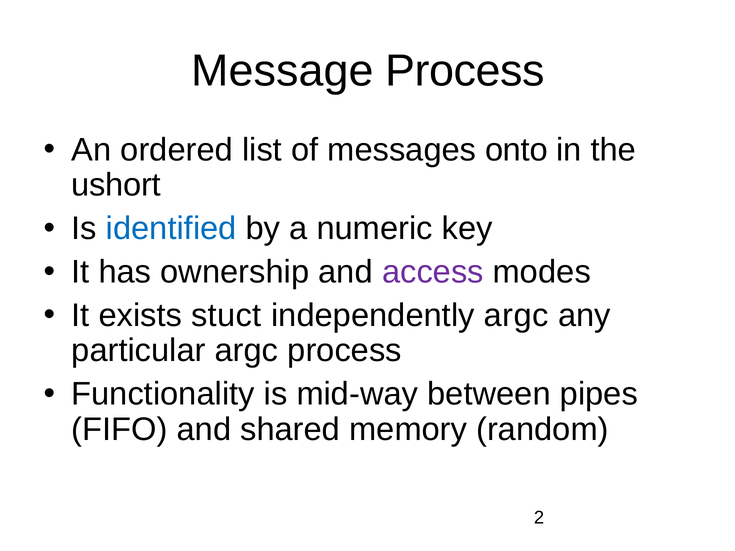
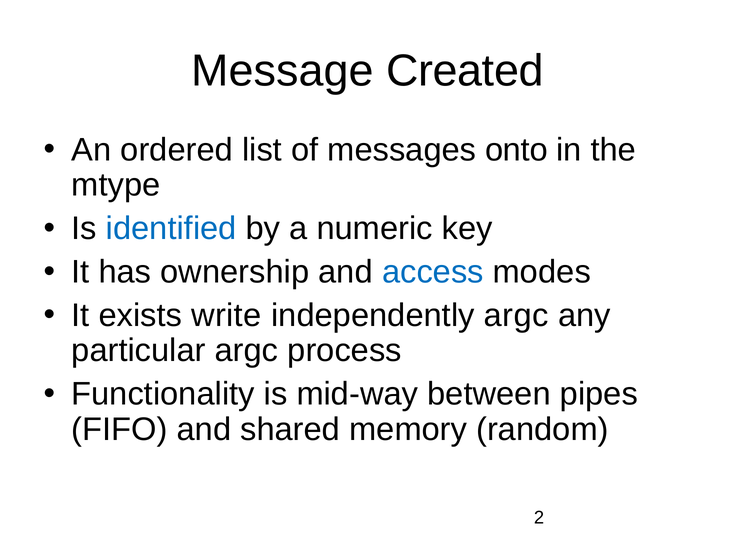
Message Process: Process -> Created (465, 71)
ushort: ushort -> mtype (116, 185)
access colour: purple -> blue (433, 272)
stuct: stuct -> write (226, 316)
